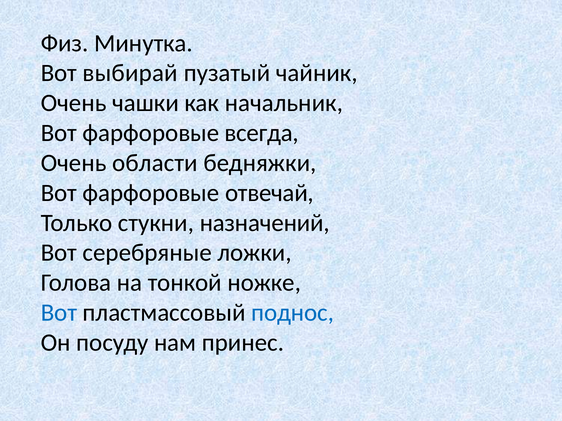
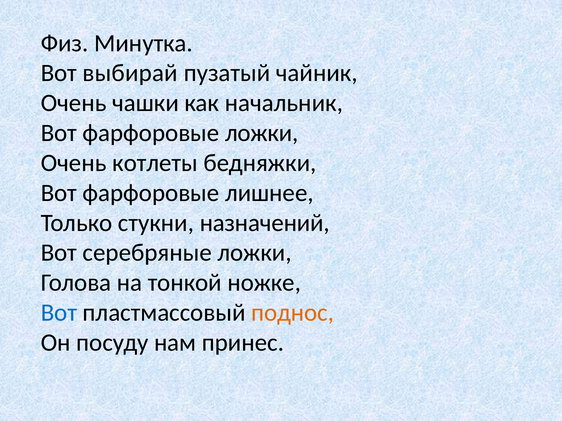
фарфоровые всегда: всегда -> ложки (262, 133)
области: области -> котлеты (155, 163)
отвечай: отвечай -> лишнее (269, 193)
поднос colour: blue -> orange (293, 313)
